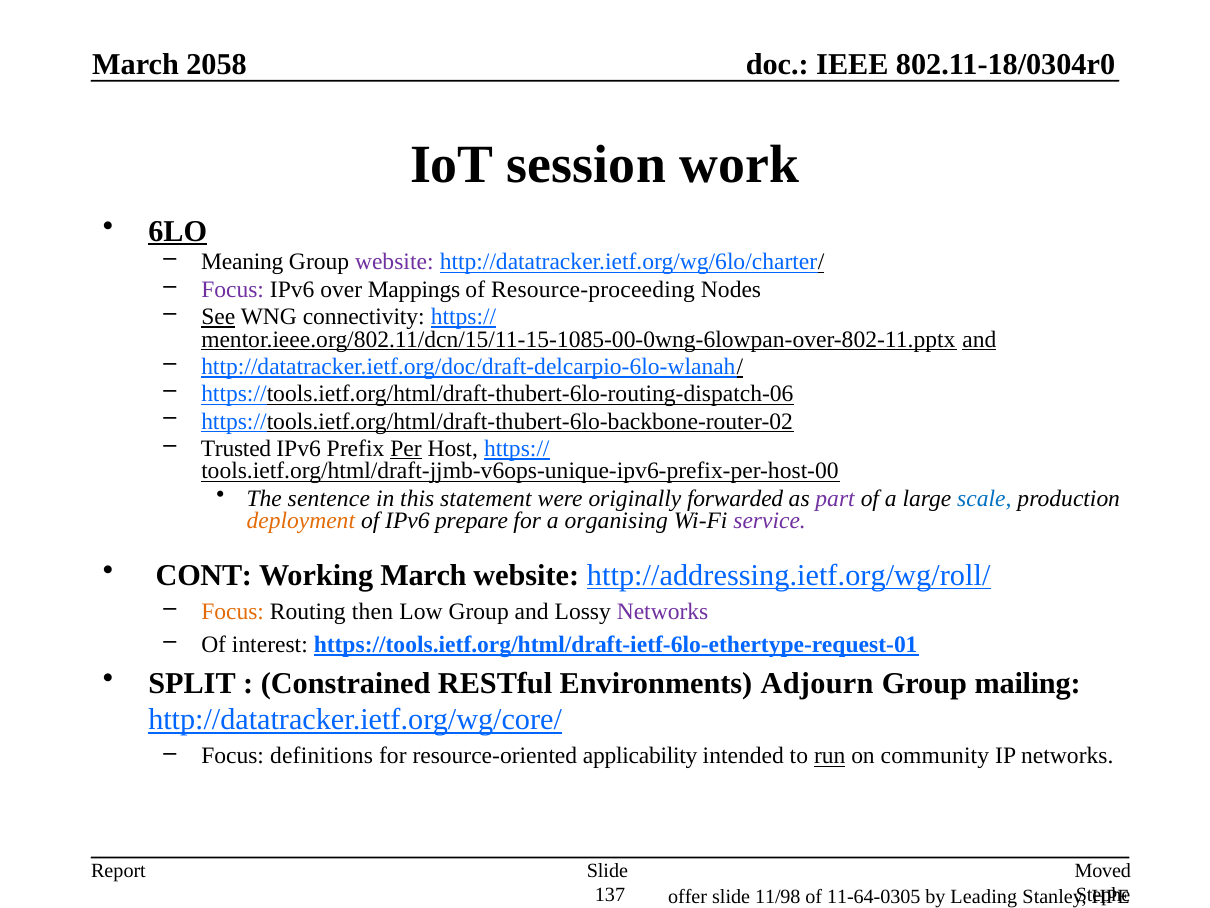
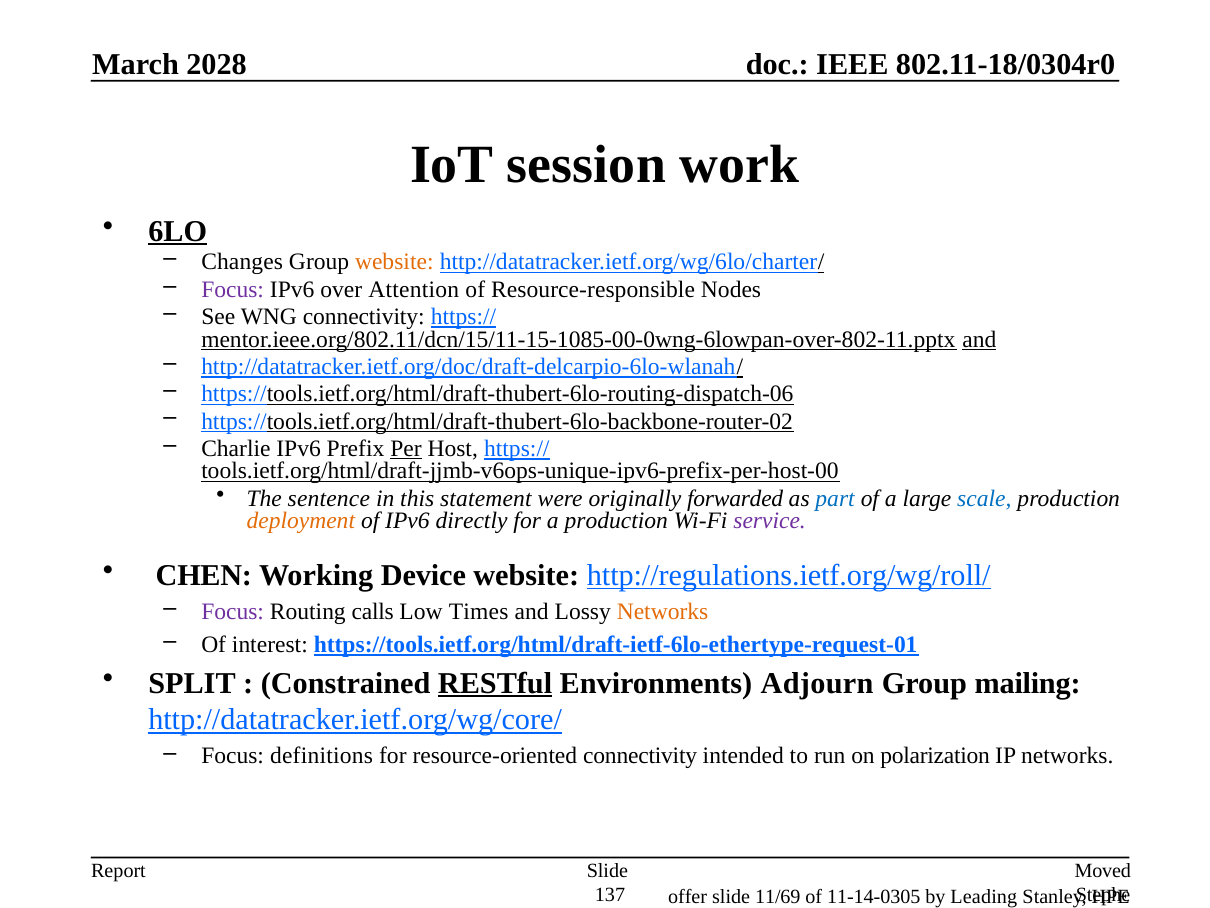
2058: 2058 -> 2028 (217, 65)
Meaning: Meaning -> Changes (242, 262)
website colour: purple -> orange (394, 262)
Mappings: Mappings -> Attention (414, 289)
Resource-proceeding: Resource-proceeding -> Resource-responsible (593, 289)
See underline: present -> none (218, 317)
Trusted: Trusted -> Charlie (236, 448)
part colour: purple -> blue (835, 498)
prepare: prepare -> directly (472, 521)
a organising: organising -> production (616, 521)
CONT: CONT -> CHEN (204, 575)
Working March: March -> Device (423, 575)
http://addressing.ietf.org/wg/roll/: http://addressing.ietf.org/wg/roll/ -> http://regulations.ietf.org/wg/roll/ (789, 575)
Focus colour: orange -> purple (233, 611)
then: then -> calls (373, 611)
Low Group: Group -> Times (479, 611)
Networks colour: purple -> orange (663, 611)
RESTful underline: none -> present (495, 683)
resource-oriented applicability: applicability -> connectivity (640, 756)
run underline: present -> none (830, 756)
community: community -> polarization (935, 756)
11/98: 11/98 -> 11/69 (778, 897)
11-64-0305: 11-64-0305 -> 11-14-0305 (874, 897)
